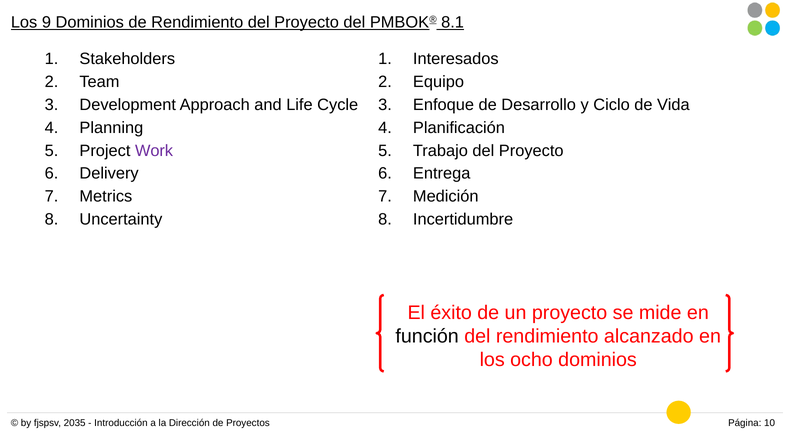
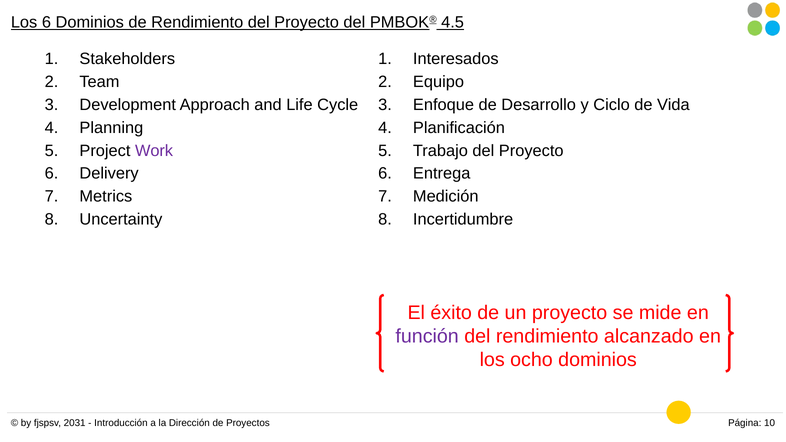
Los 9: 9 -> 6 (46, 22)
8.1: 8.1 -> 4.5 (453, 22)
función colour: black -> purple (427, 336)
2035: 2035 -> 2031 (75, 423)
